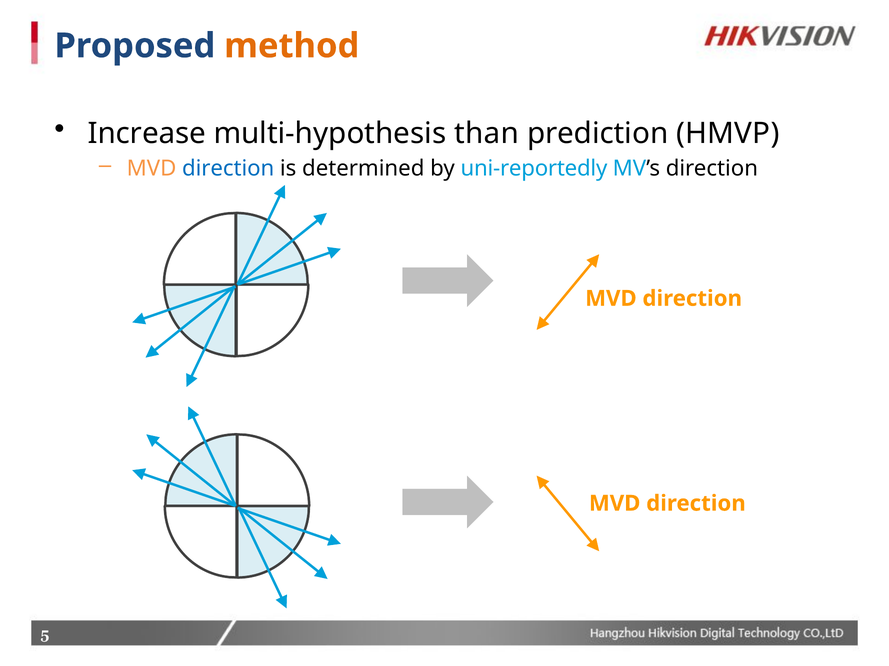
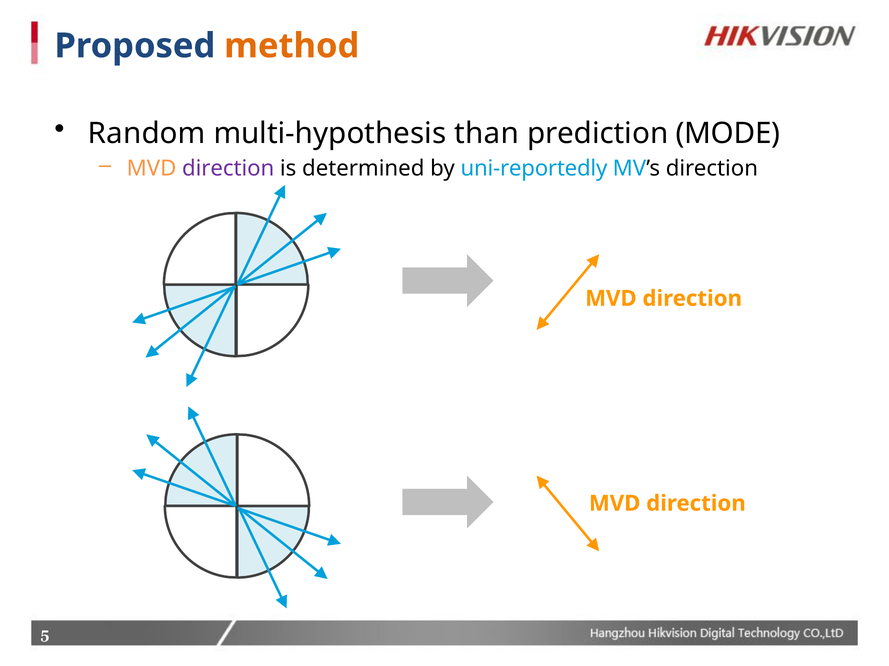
Increase: Increase -> Random (147, 134)
HMVP: HMVP -> MODE (728, 134)
direction colour: blue -> purple (228, 169)
